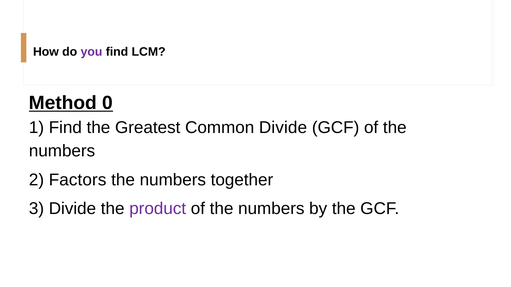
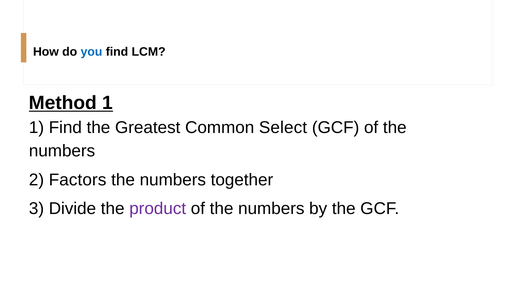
you colour: purple -> blue (91, 52)
Method 0: 0 -> 1 (108, 103)
Common Divide: Divide -> Select (283, 128)
